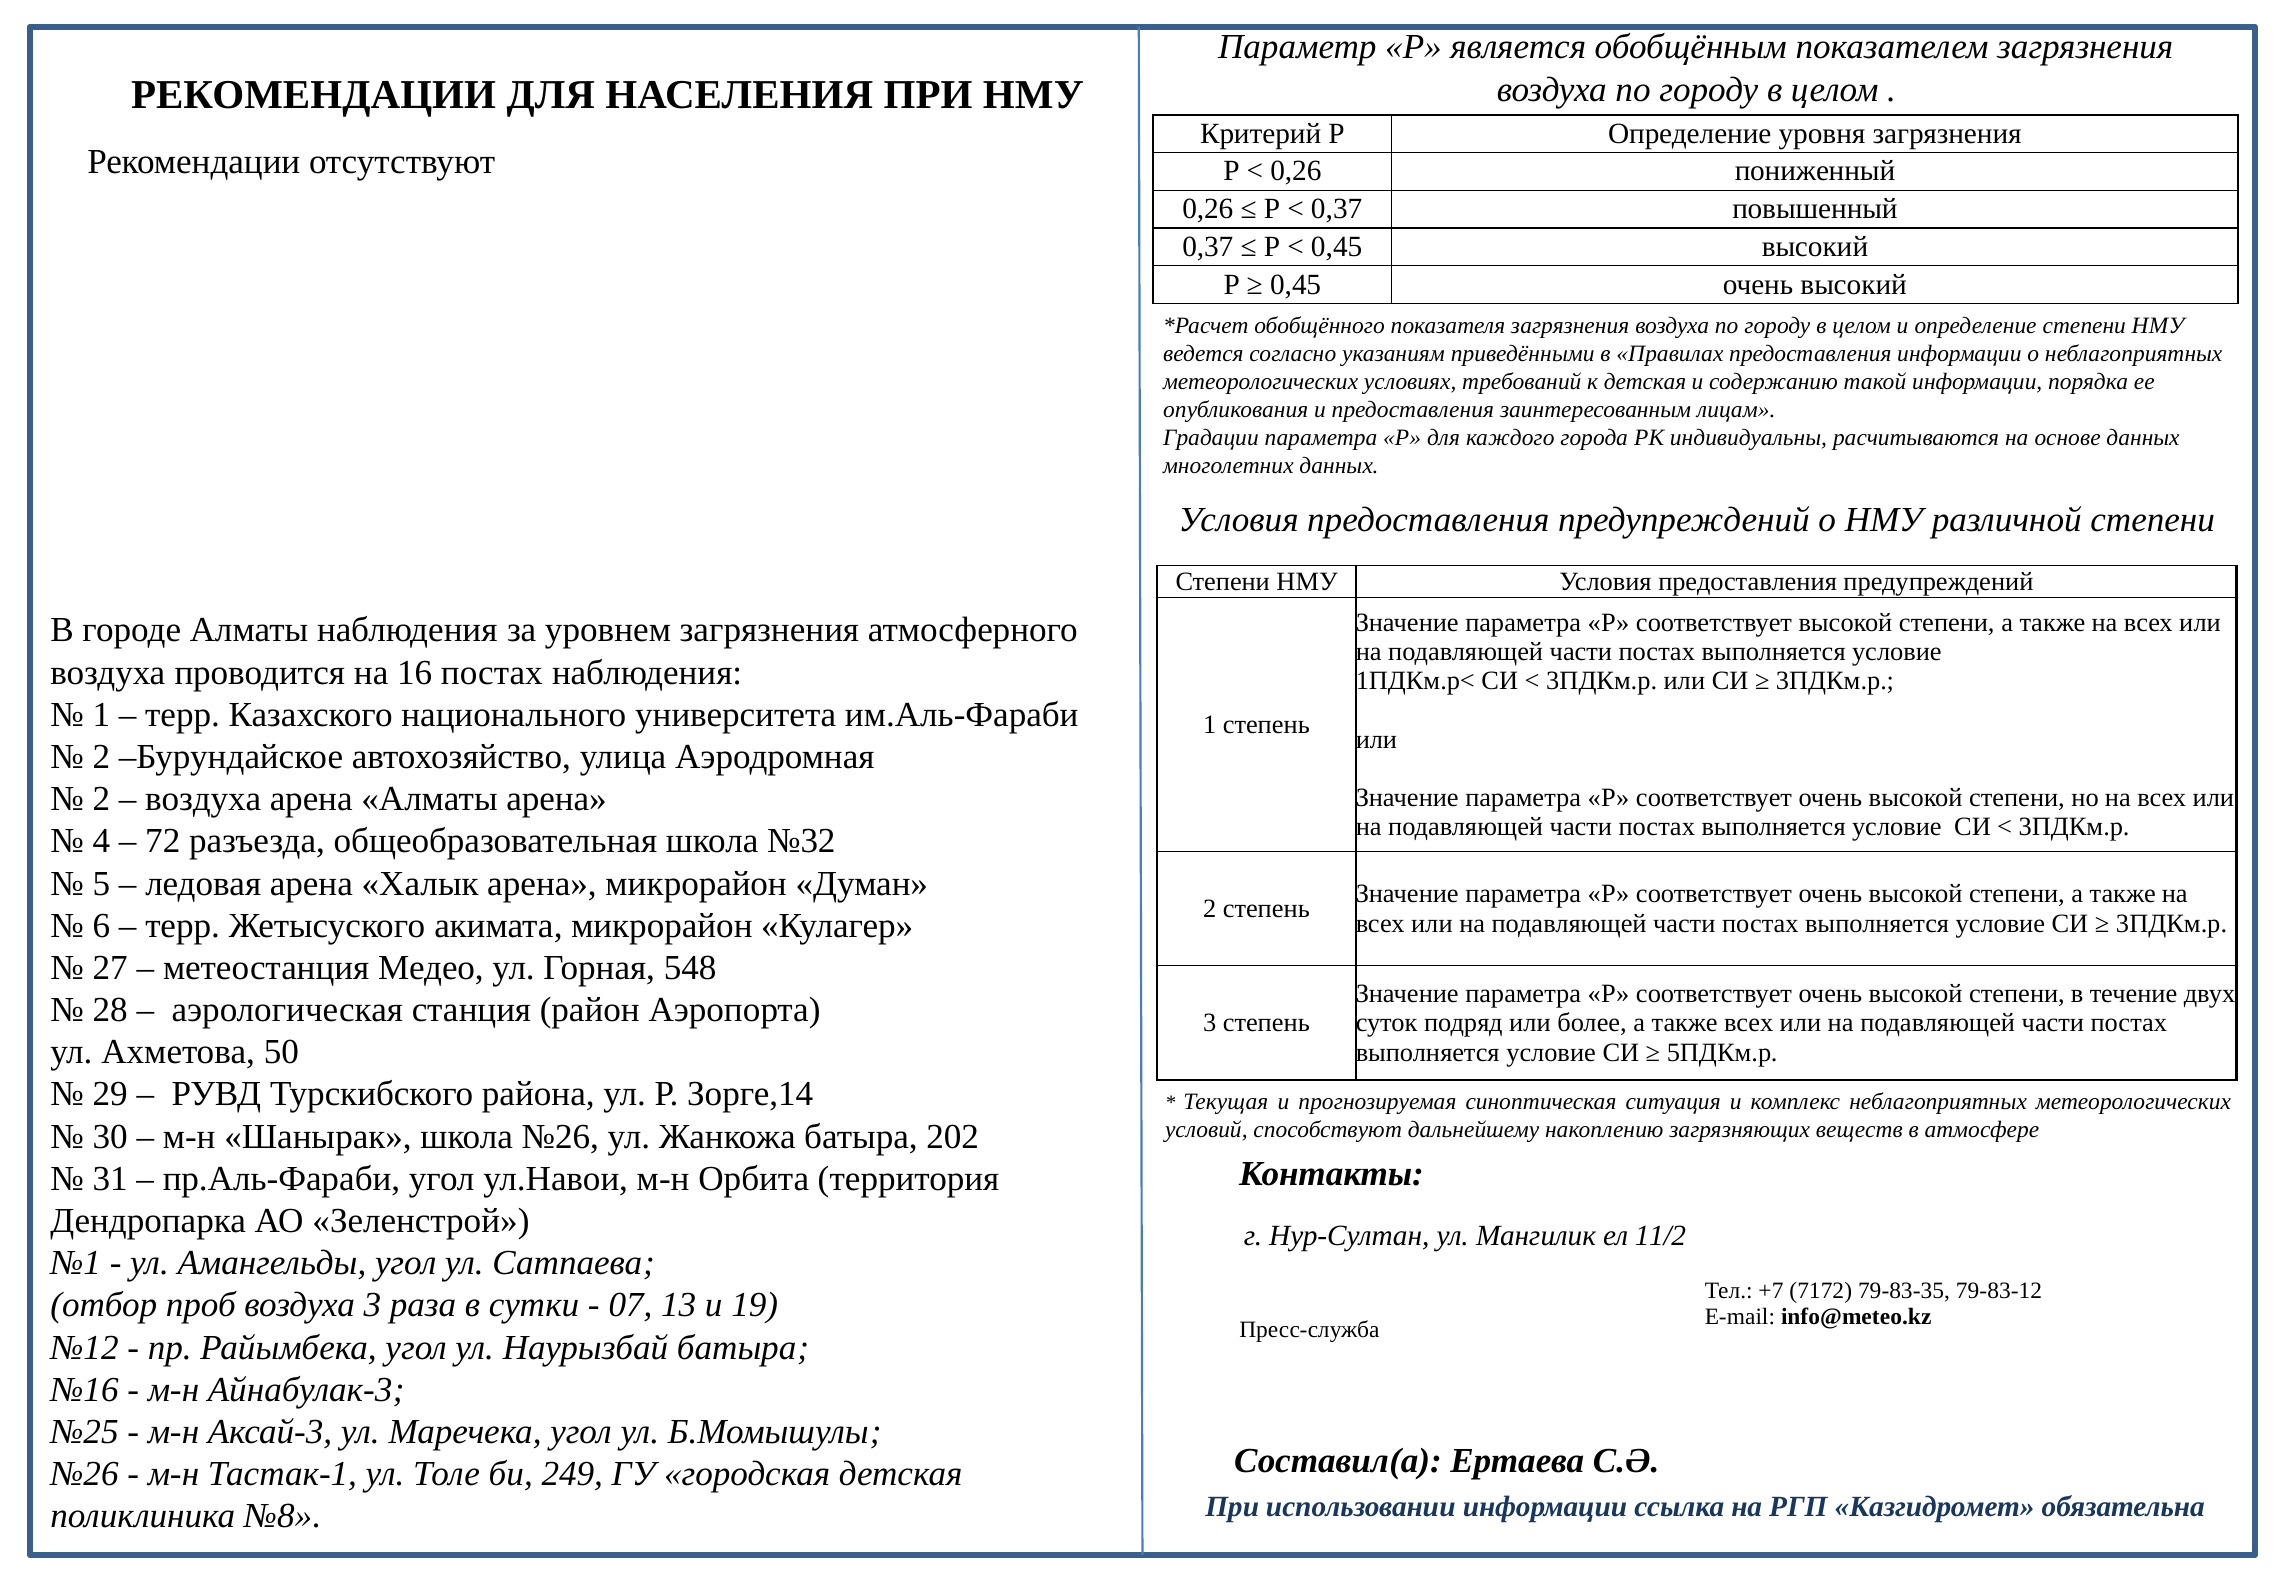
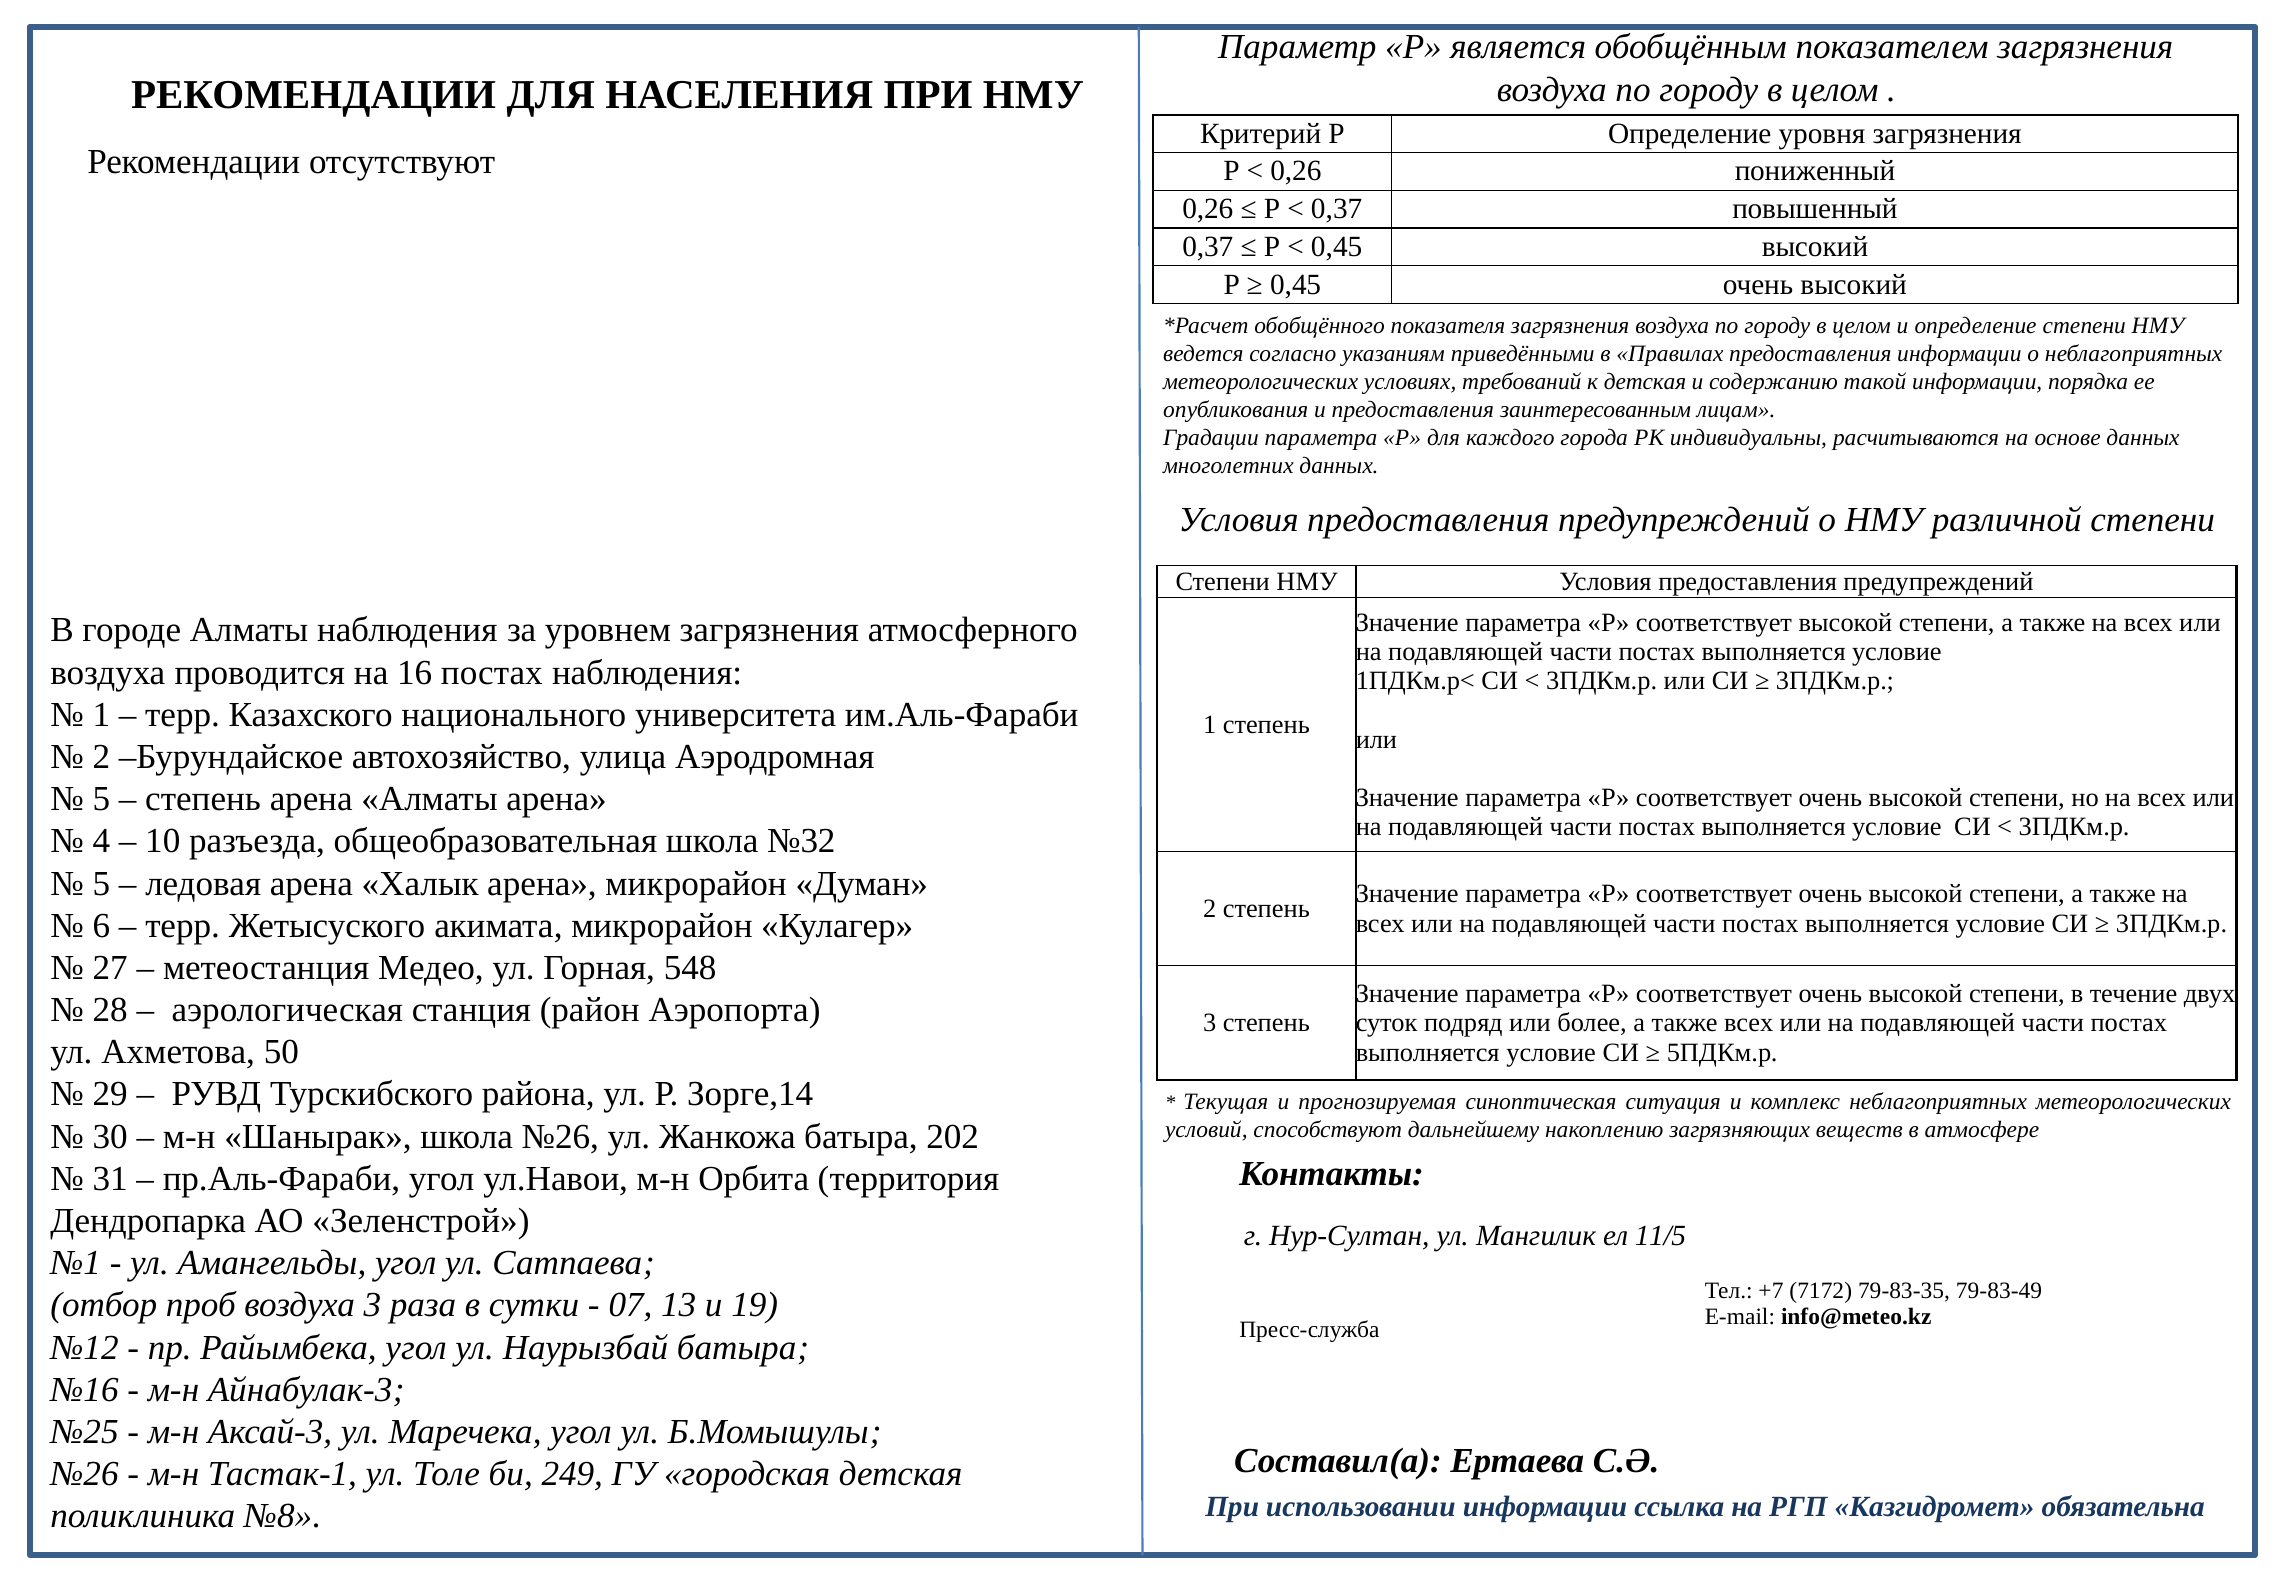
2: 2 -> 5 (101, 799)
воздуха: воздуха -> степень (203, 799)
72: 72 -> 10 (163, 841)
11/2: 11/2 -> 11/5 (1660, 1236)
79-83-12: 79-83-12 -> 79-83-49 (1999, 1290)
